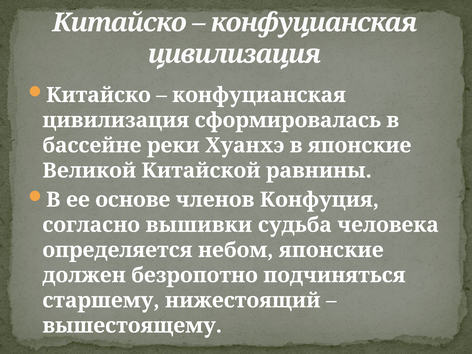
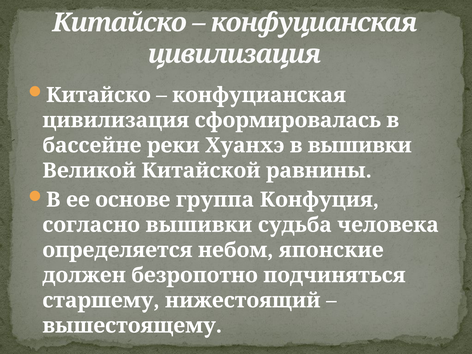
в японские: японские -> вышивки (360, 145)
членов: членов -> группа (215, 200)
